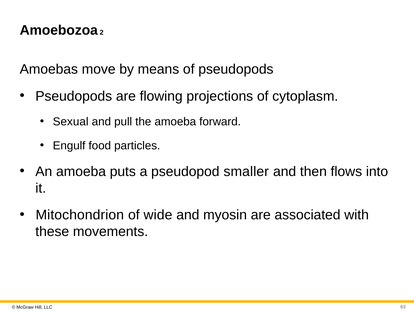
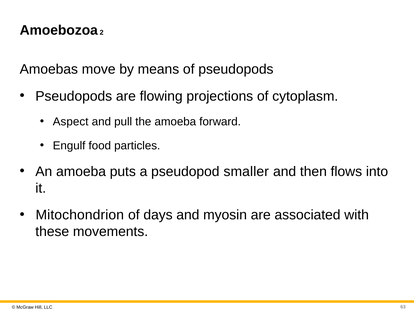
Sexual: Sexual -> Aspect (71, 121)
wide: wide -> days (158, 215)
